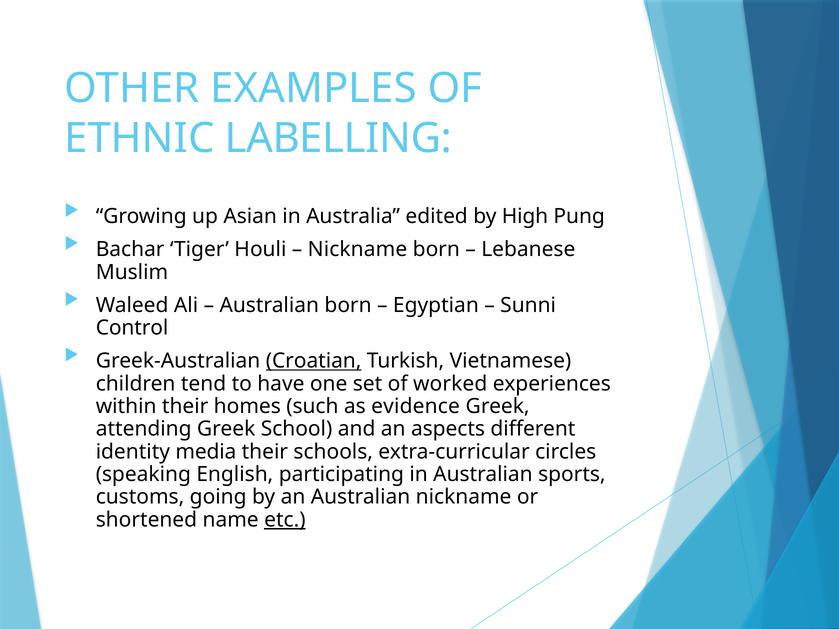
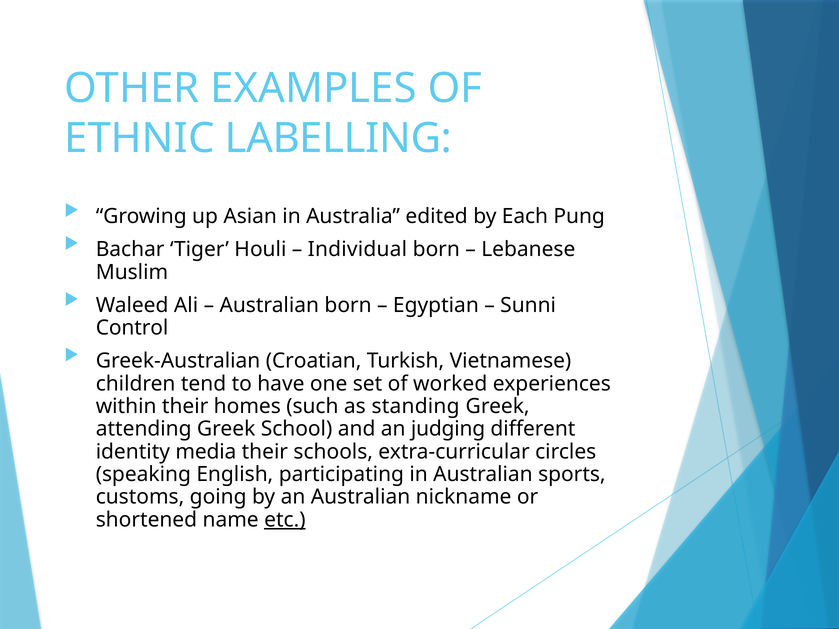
High: High -> Each (525, 217)
Nickname: Nickname -> Individual (357, 250)
Croatian underline: present -> none (314, 361)
evidence: evidence -> standing (416, 407)
aspects: aspects -> judging (448, 429)
